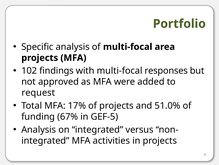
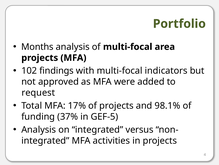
Specific: Specific -> Months (37, 47)
responses: responses -> indicators (166, 70)
51.0%: 51.0% -> 98.1% (167, 105)
67%: 67% -> 37% (68, 116)
